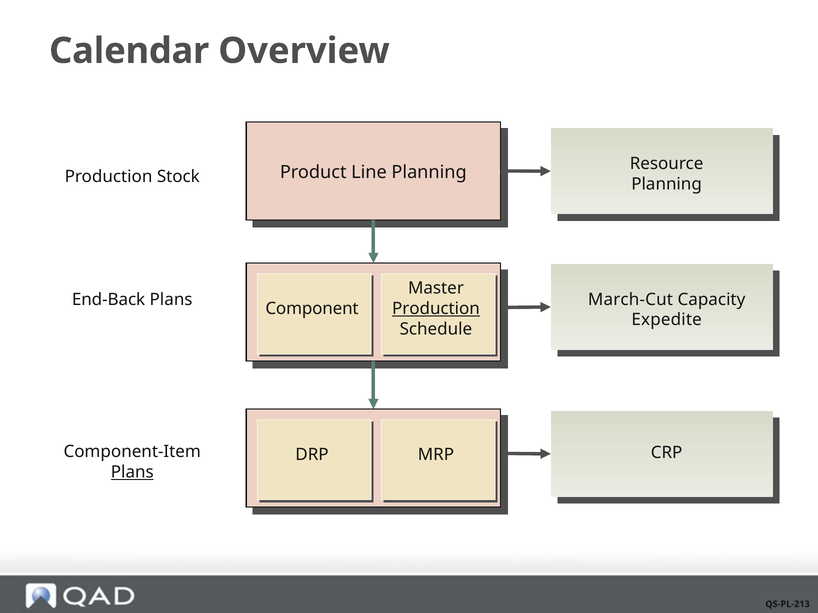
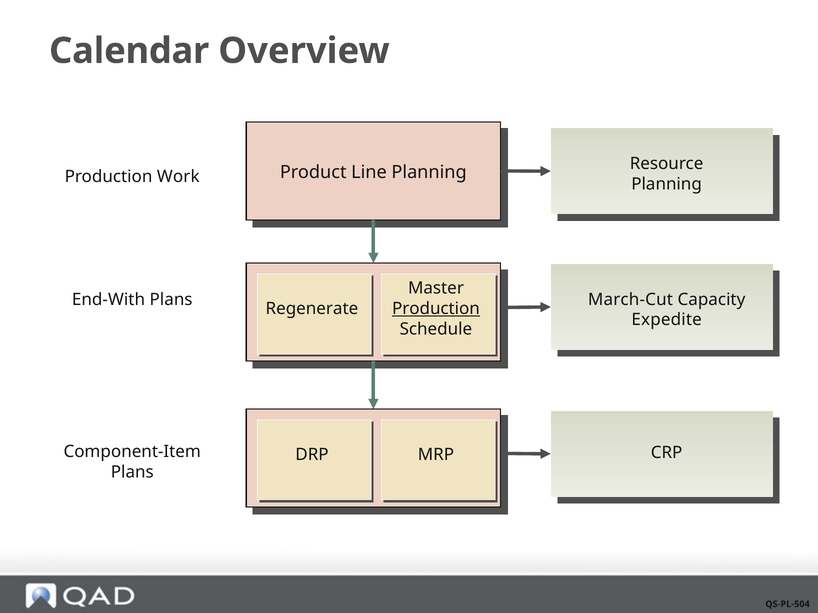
Stock: Stock -> Work (178, 177)
End-Back: End-Back -> End-With (108, 300)
Component: Component -> Regenerate (312, 309)
Plans underline: present -> none (132, 472)
QS-PL-213: QS-PL-213 -> QS-PL-504 (788, 605)
